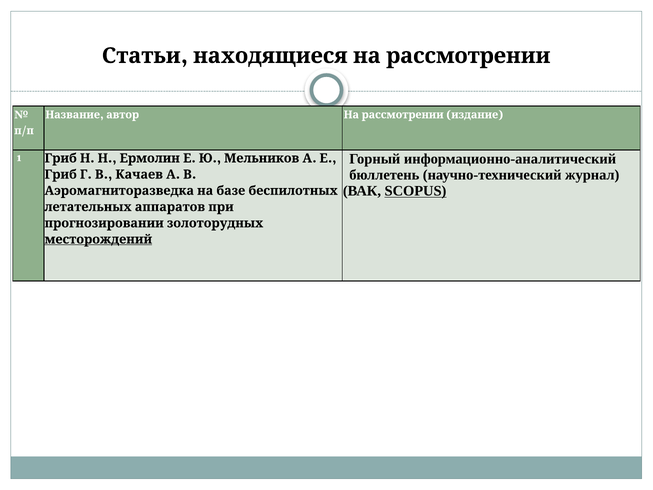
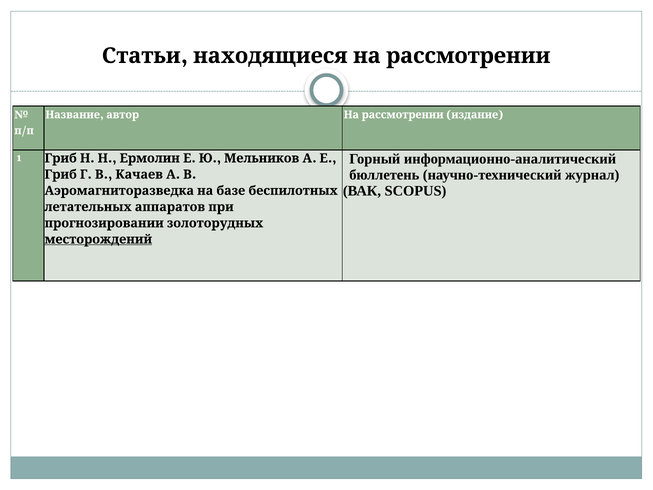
SCOPUS underline: present -> none (416, 191)
